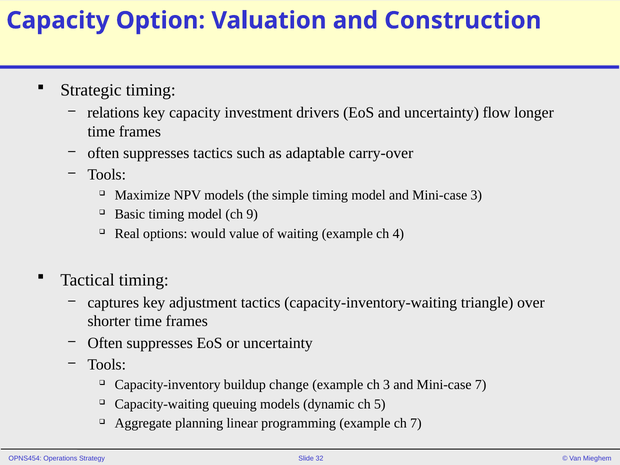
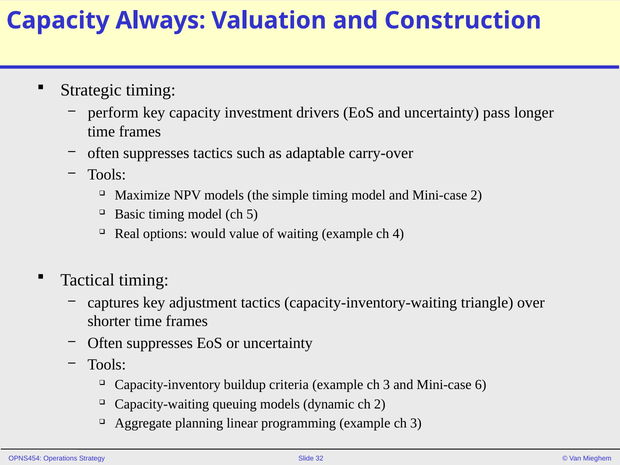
Option: Option -> Always (161, 20)
relations: relations -> perform (113, 113)
flow: flow -> pass (497, 113)
Mini-case 3: 3 -> 2 (476, 195)
9: 9 -> 5 (252, 214)
change: change -> criteria (289, 385)
Mini-case 7: 7 -> 6 (481, 385)
ch 5: 5 -> 2 (380, 404)
programming example ch 7: 7 -> 3 (416, 423)
